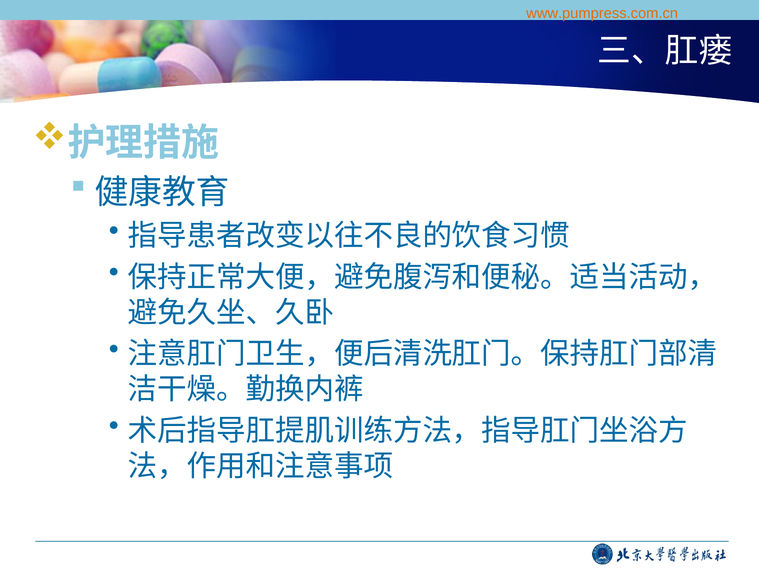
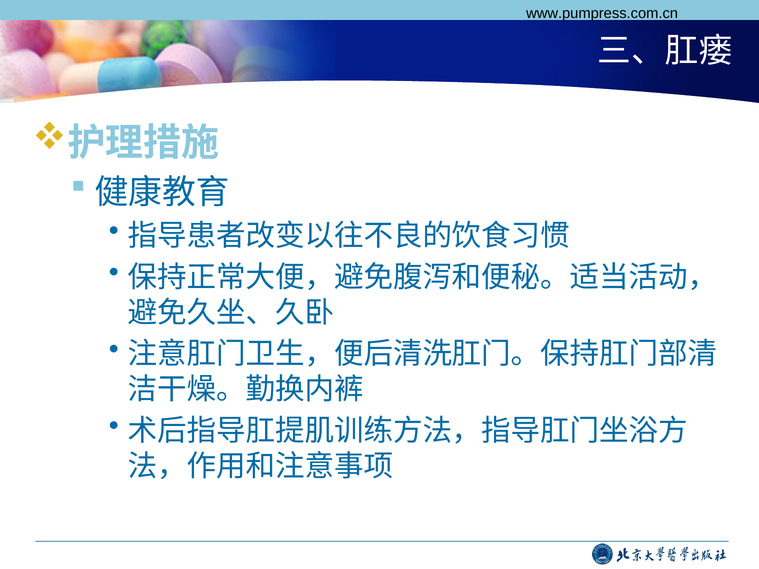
www.pumpress.com.cn colour: orange -> black (602, 14)
